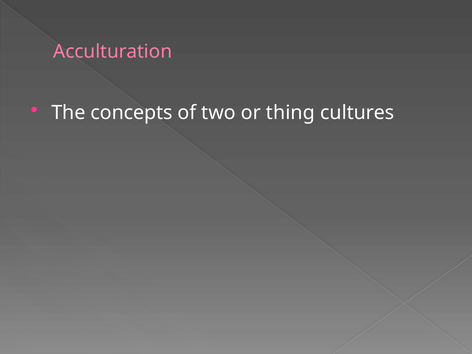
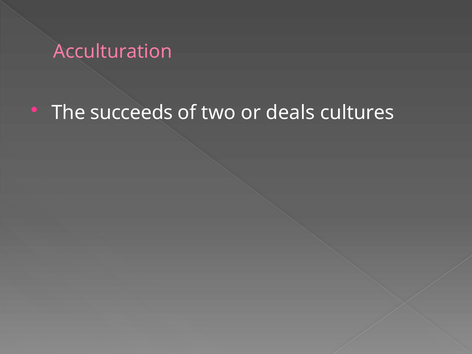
concepts: concepts -> succeeds (132, 113)
thing: thing -> deals (290, 113)
